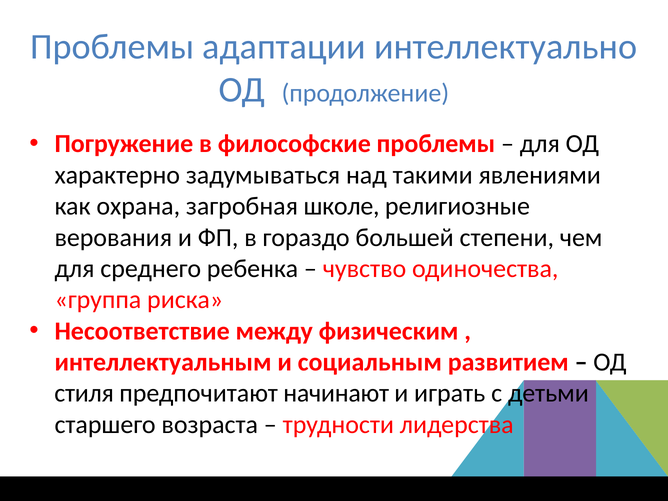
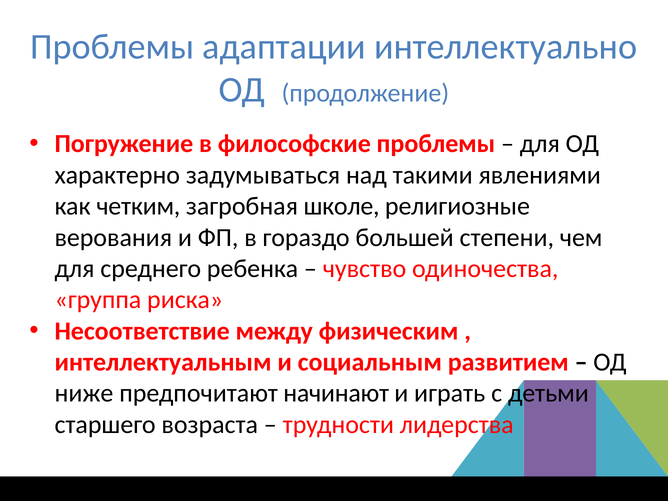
охрана: охрана -> четким (138, 206)
стиля: стиля -> ниже (84, 393)
